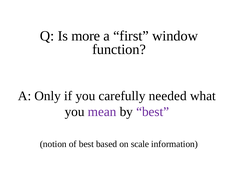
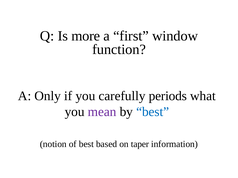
needed: needed -> periods (168, 96)
best colour: purple -> blue (153, 112)
scale: scale -> taper (140, 144)
